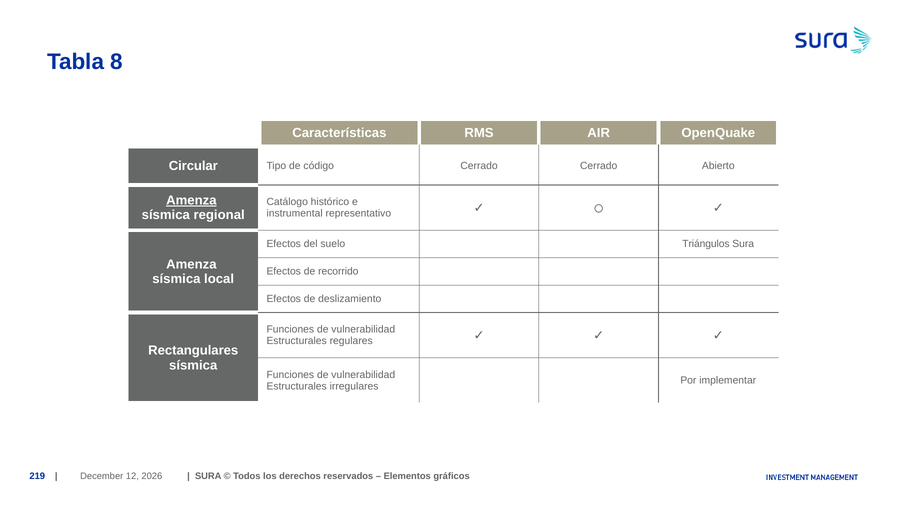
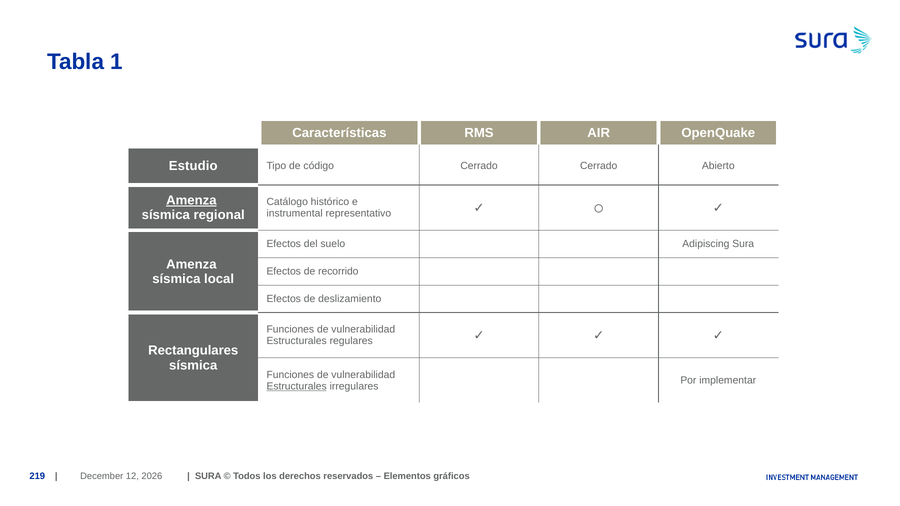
8: 8 -> 1 (117, 62)
Circular: Circular -> Estudio (193, 166)
Triángulos: Triángulos -> Adipiscing (706, 244)
Estructurales underline: none -> present (297, 386)
